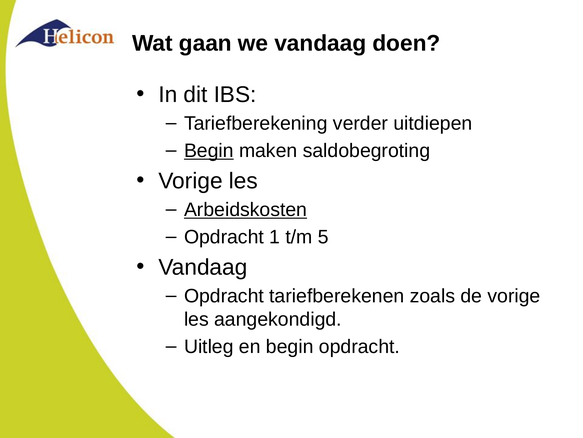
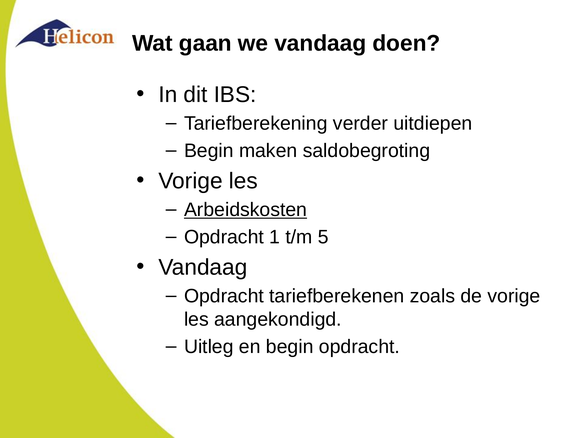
Begin underline: present -> none (209, 151)
